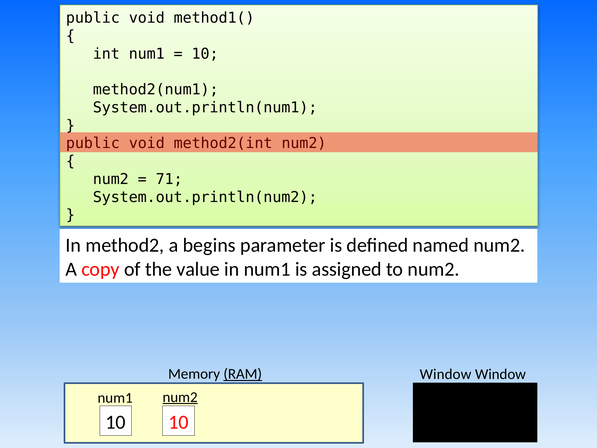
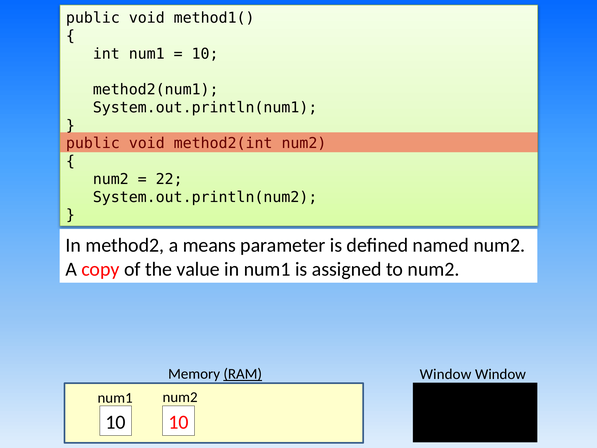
71: 71 -> 22 (169, 179)
begins: begins -> means (209, 245)
num2 underline: present -> none (180, 397)
